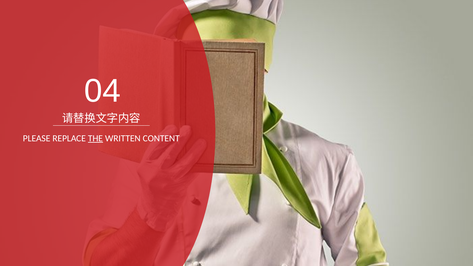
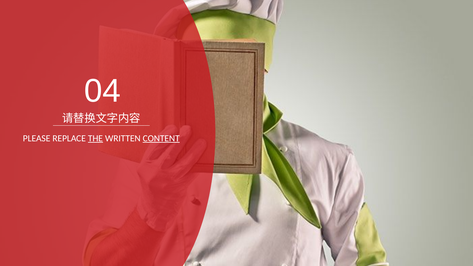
CONTENT underline: none -> present (161, 138)
